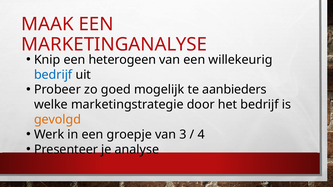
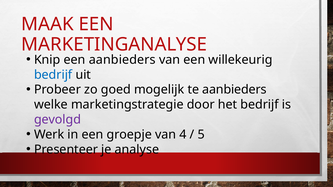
een heterogeen: heterogeen -> aanbieders (122, 60)
gevolgd colour: orange -> purple (57, 120)
3: 3 -> 4 (183, 135)
4: 4 -> 5 (201, 135)
